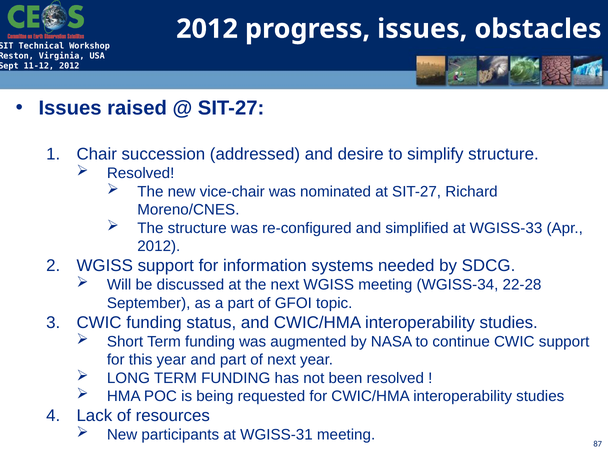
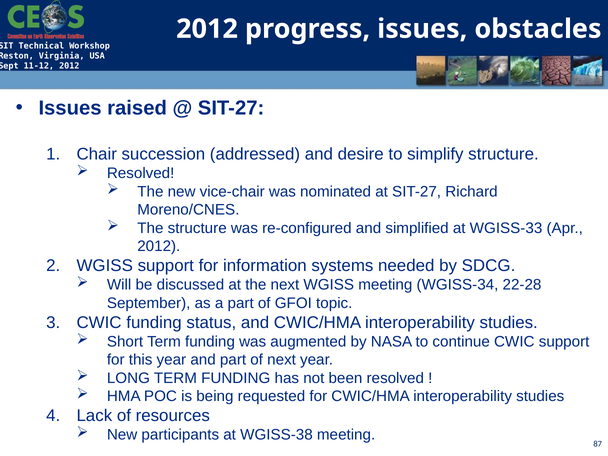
WGISS-31: WGISS-31 -> WGISS-38 (276, 435)
